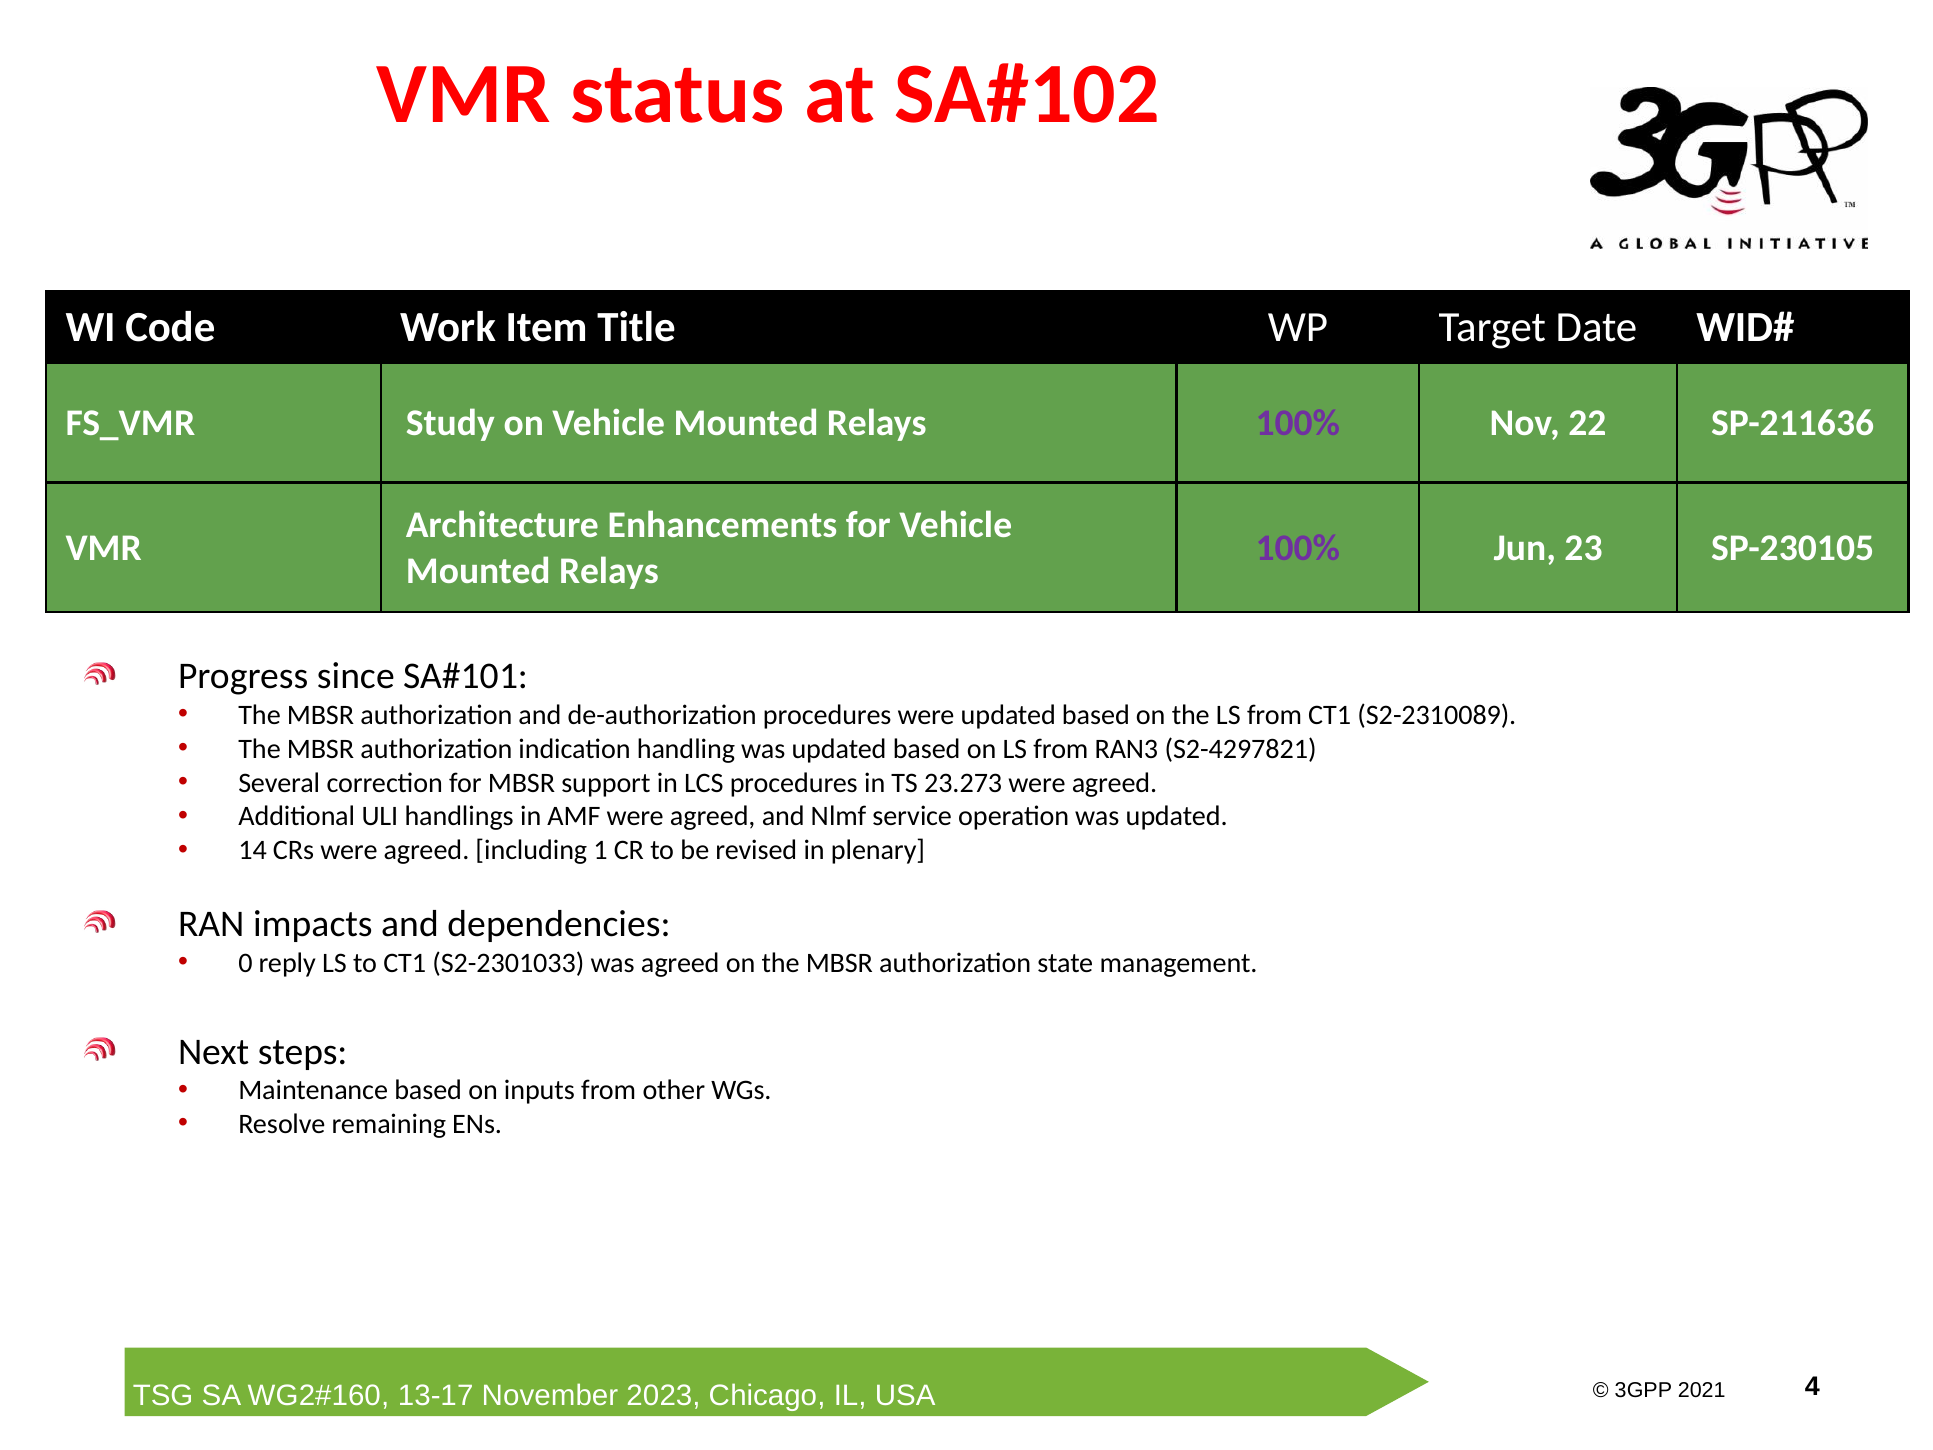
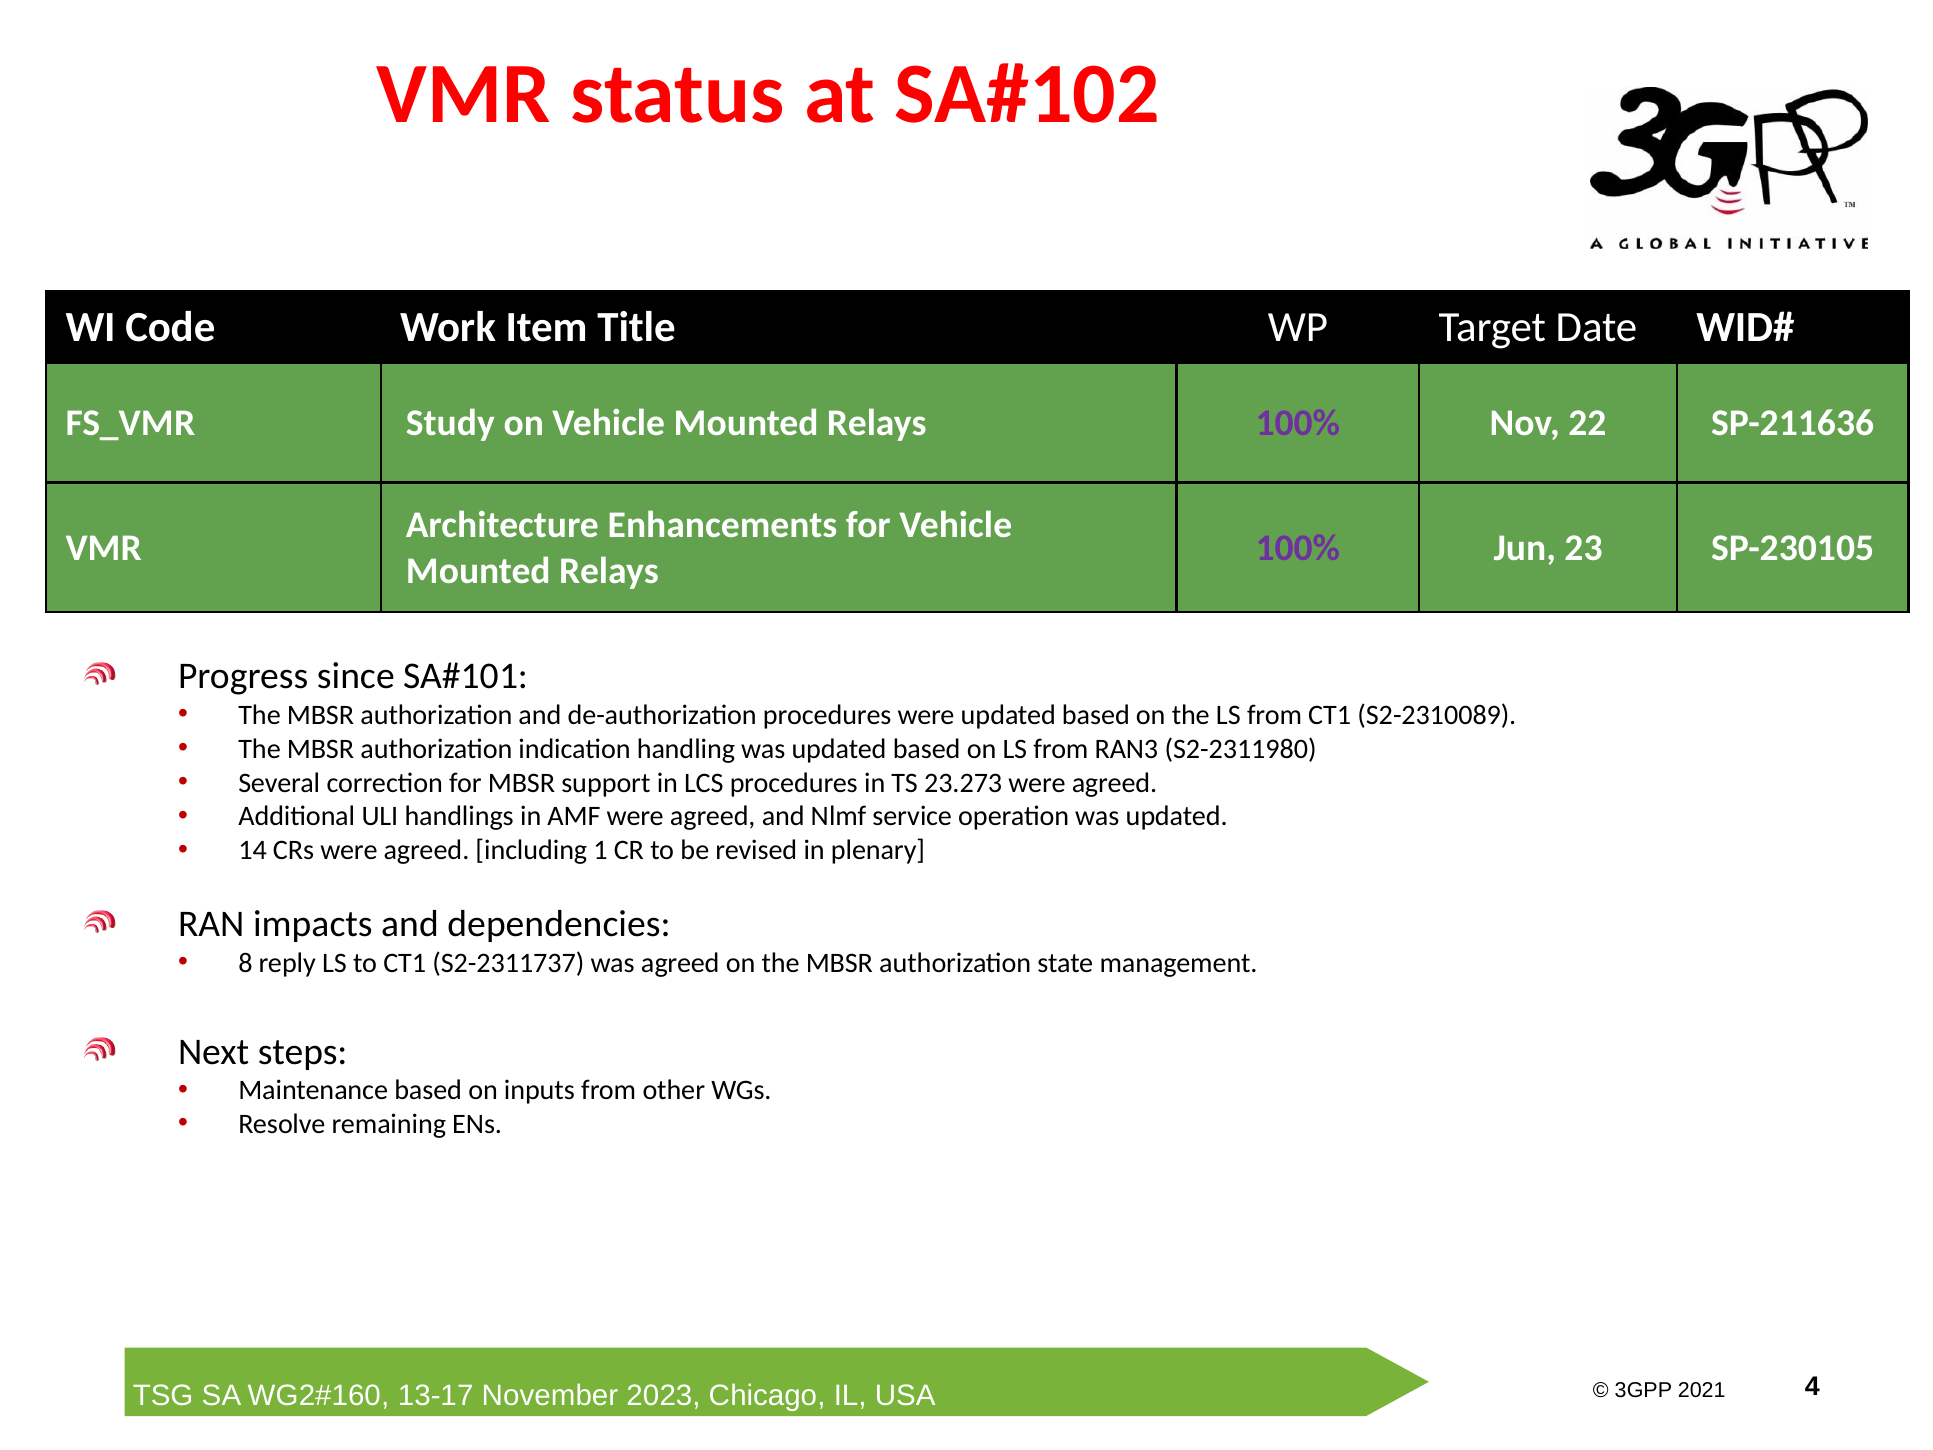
S2-4297821: S2-4297821 -> S2-2311980 (1241, 749)
0: 0 -> 8 (246, 963)
S2-2301033: S2-2301033 -> S2-2311737 (508, 963)
